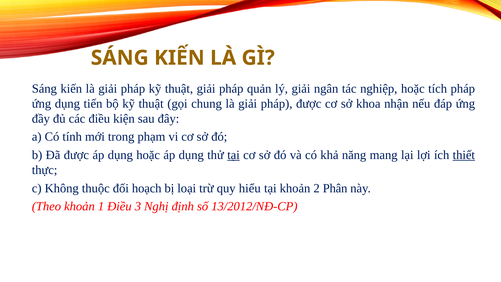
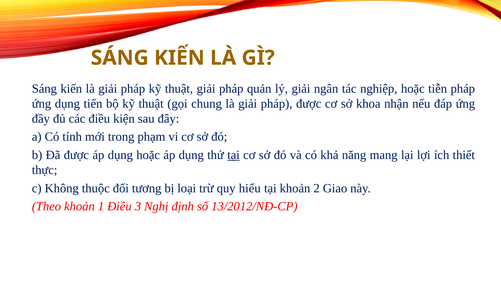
tích: tích -> tiễn (438, 89)
thiết underline: present -> none (464, 155)
hoạch: hoạch -> tương (147, 188)
Phân: Phân -> Giao (335, 188)
